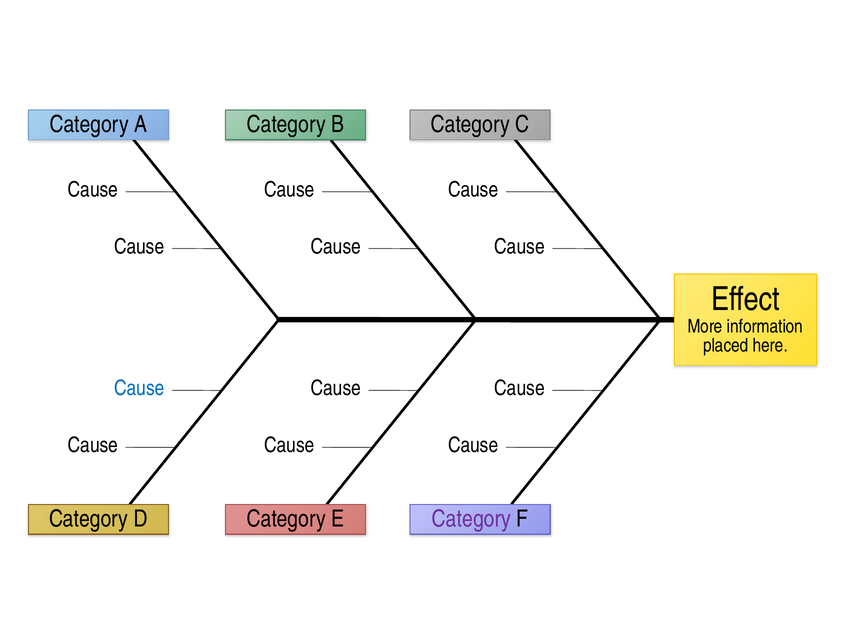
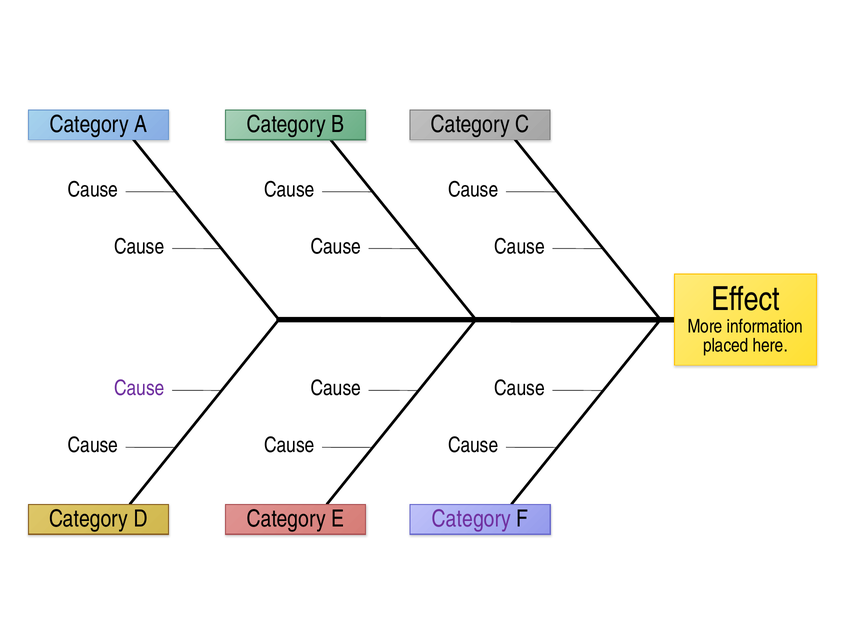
Cause colour: blue -> purple (139, 388)
